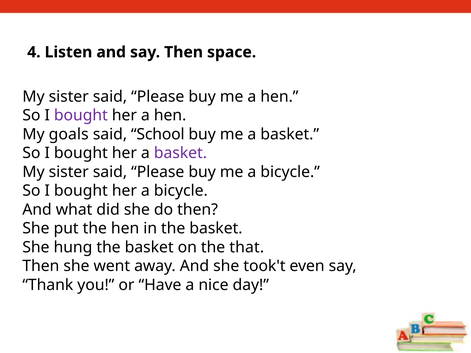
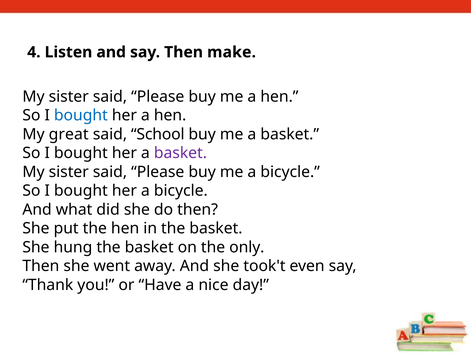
space: space -> make (232, 52)
bought colour: purple -> blue (81, 116)
goals: goals -> great (69, 134)
that: that -> only (247, 247)
